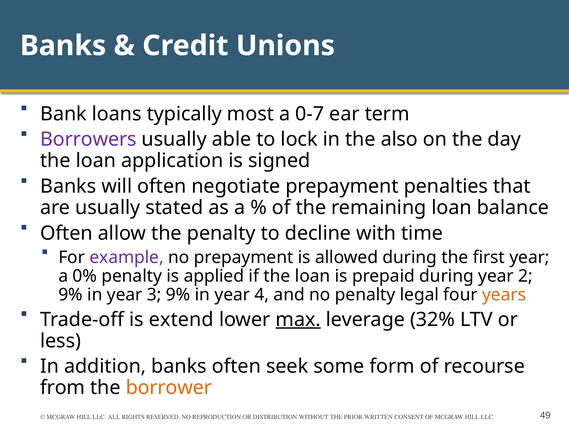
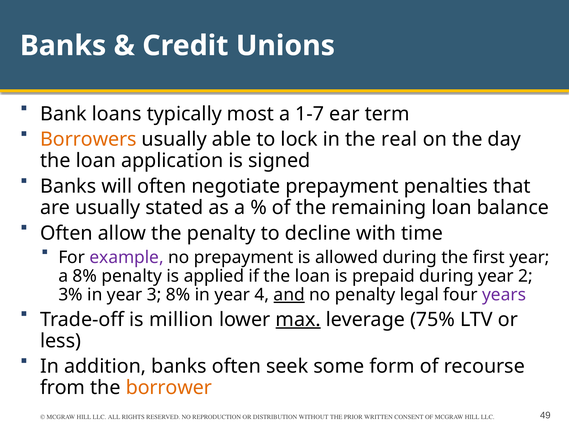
0-7: 0-7 -> 1-7 (310, 114)
Borrowers colour: purple -> orange (88, 139)
also: also -> real (399, 139)
a 0%: 0% -> 8% (85, 276)
9%: 9% -> 3% (71, 295)
3 9%: 9% -> 8% (178, 295)
and underline: none -> present (289, 295)
years colour: orange -> purple (504, 295)
extend: extend -> million (181, 319)
32%: 32% -> 75% (433, 319)
